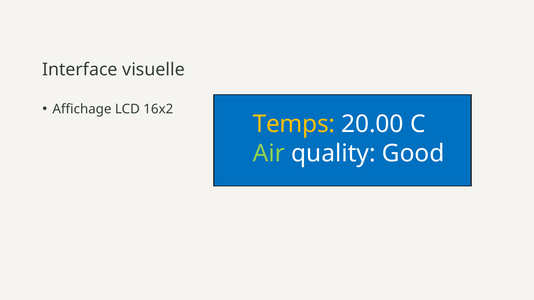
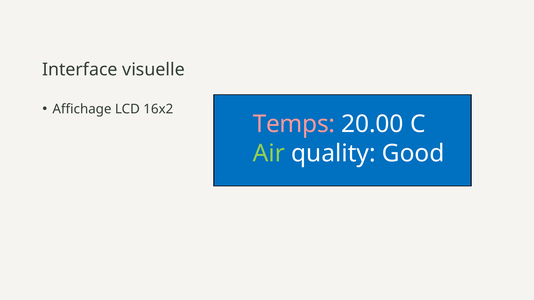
Temps colour: yellow -> pink (294, 124)
